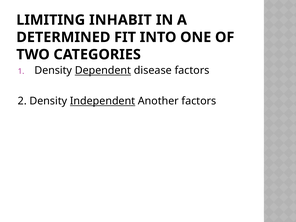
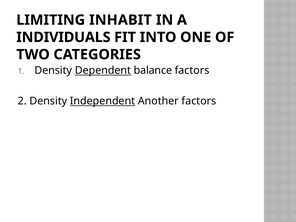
DETERMINED: DETERMINED -> INDIVIDUALS (63, 37)
disease: disease -> balance (153, 70)
